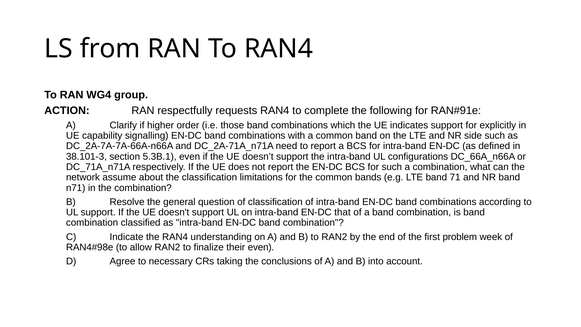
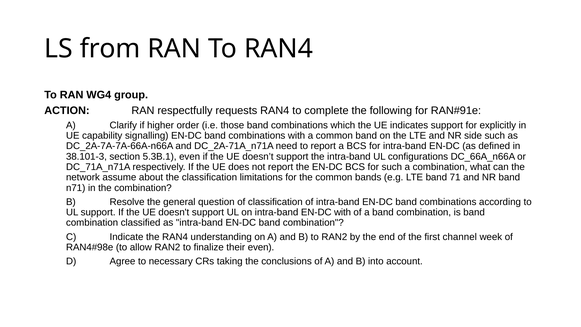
EN-DC that: that -> with (343, 212)
problem: problem -> channel (460, 237)
